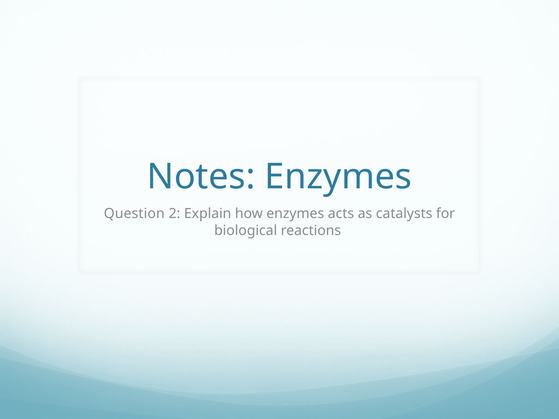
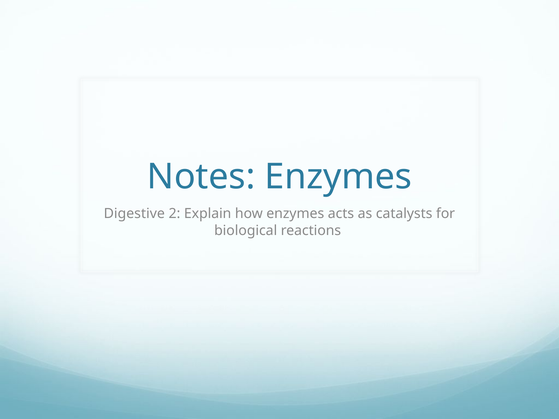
Question: Question -> Digestive (134, 214)
